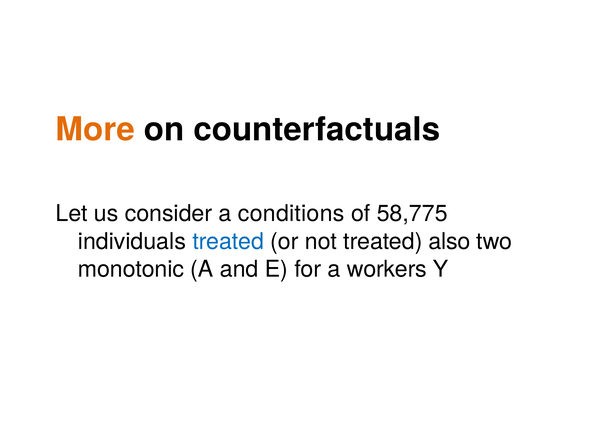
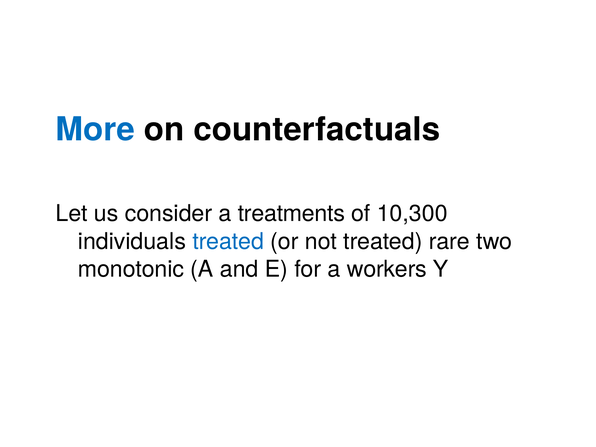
More colour: orange -> blue (95, 129)
conditions: conditions -> treatments (291, 214)
58,775: 58,775 -> 10,300 (412, 214)
also: also -> rare (449, 241)
